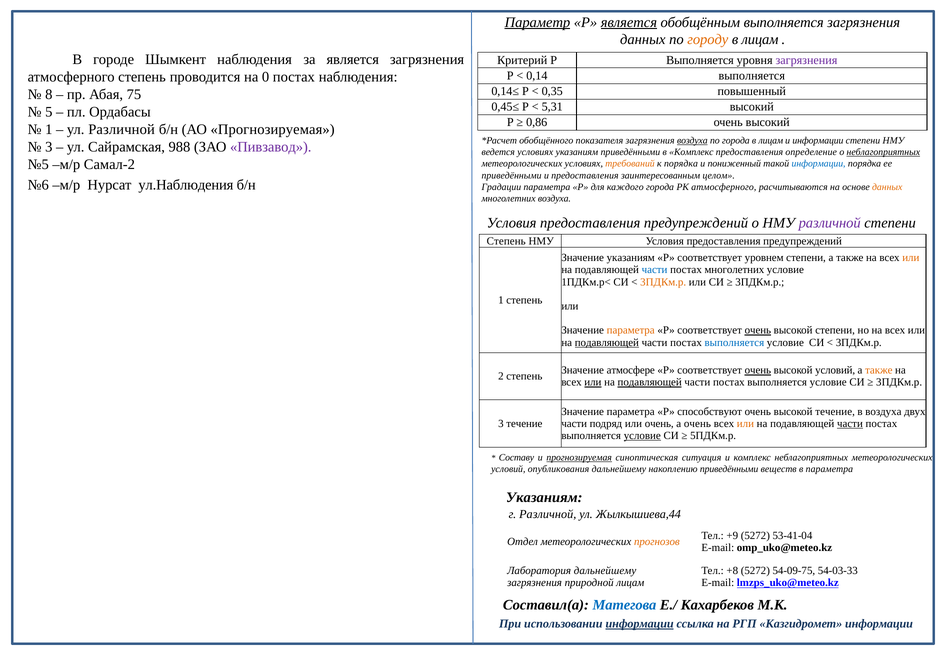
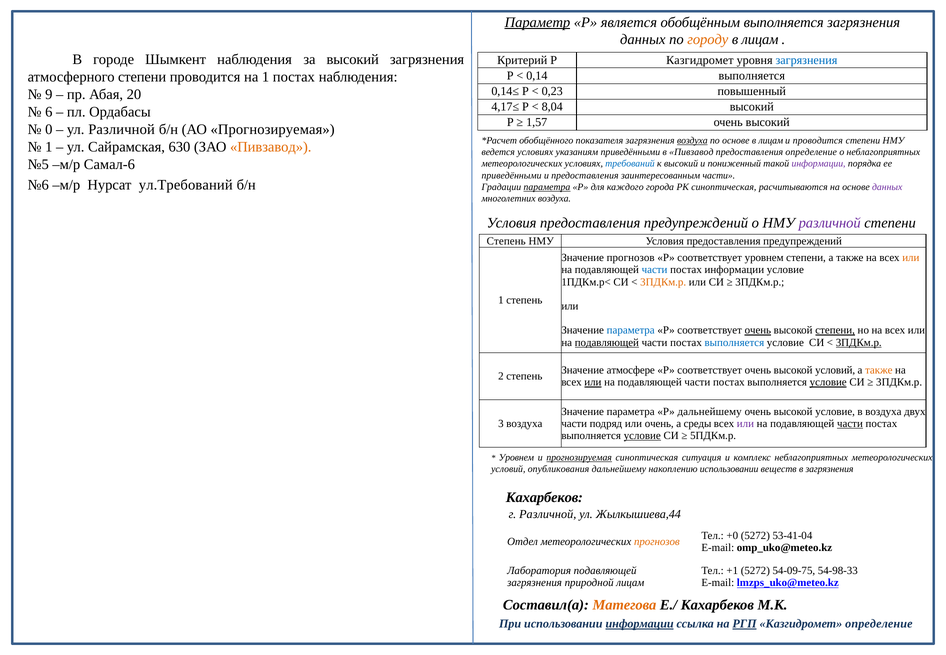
является underline: present -> none (629, 22)
за является: является -> высокий (353, 60)
Р Выполняется: Выполняется -> Казгидромет (700, 60)
загрязнения colour: purple -> blue (806, 60)
атмосферного степень: степень -> степени (142, 77)
на 0: 0 -> 1 (266, 77)
0,35: 0,35 -> 0,23 (552, 91)
8: 8 -> 9 (49, 94)
75: 75 -> 20 (134, 94)
0,45≤: 0,45≤ -> 4,17≤ (505, 107)
5,31: 5,31 -> 8,04 (552, 107)
5: 5 -> 6 (49, 112)
0,86: 0,86 -> 1,57 (537, 122)
1: 1 -> 0 (49, 129)
по города: города -> основе (736, 140)
и информации: информации -> проводится (818, 140)
3: 3 -> 1 (49, 147)
988: 988 -> 630 (179, 147)
Пивзавод colour: purple -> orange (271, 147)
в Комплекс: Комплекс -> Пивзавод (691, 152)
неблагоприятных underline: present -> none (883, 152)
Самал-2: Самал-2 -> Самал-6 (109, 164)
требований colour: orange -> blue (630, 164)
к порядка: порядка -> высокий (681, 164)
информации colour: blue -> purple (819, 164)
заинтересованным целом: целом -> части (719, 175)
ул.Наблюдения: ул.Наблюдения -> ул.Требований (186, 185)
параметра underline: none -> present (547, 187)
РК атмосферного: атмосферного -> синоптическая (724, 187)
данных colour: orange -> purple (887, 187)
Значение указаниям: указаниям -> прогнозов (631, 258)
постах многолетних: многолетних -> информации (734, 270)
параметра colour: orange -> blue (631, 330)
степени underline: none -> present (835, 330)
3ПДКм.р underline: none -> present (859, 342)
очень underline: present -> none (758, 370)
подавляющей underline: present -> none (650, 382)
условие underline: none -> present (828, 382)
Р способствуют: способствуют -> дальнейшему (710, 411)
высокой течение: течение -> условие (835, 411)
3 течение: течение -> воздуха (524, 424)
а очень: очень -> среды (698, 424)
или colour: orange -> purple (745, 424)
Составу: Составу -> Уровнем (516, 458)
накоплению приведёнными: приведёнными -> использовании (729, 469)
в параметра: параметра -> загрязнения (829, 469)
Указаниям: Указаниям -> Кахарбеков (544, 497)
+9: +9 -> +0 (732, 536)
Лаборатория дальнейшему: дальнейшему -> подавляющей (605, 571)
+8: +8 -> +1 (732, 571)
54-03-33: 54-03-33 -> 54-98-33 (838, 571)
Матегова colour: blue -> orange (624, 605)
РГП underline: none -> present (745, 624)
Казгидромет информации: информации -> определение (879, 624)
